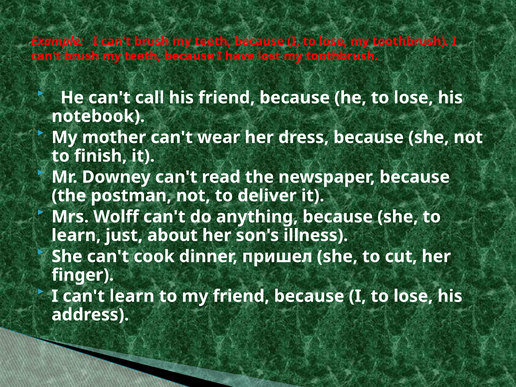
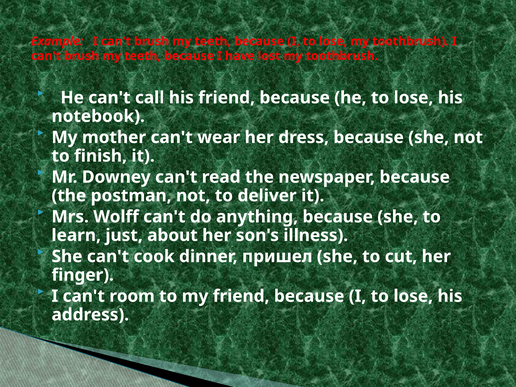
can't learn: learn -> room (132, 296)
